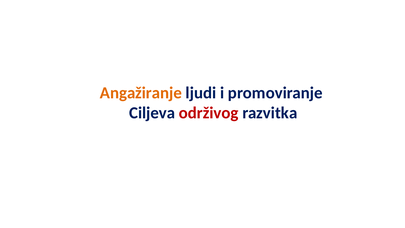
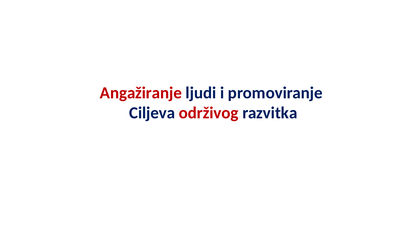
Angažiranje colour: orange -> red (141, 93)
